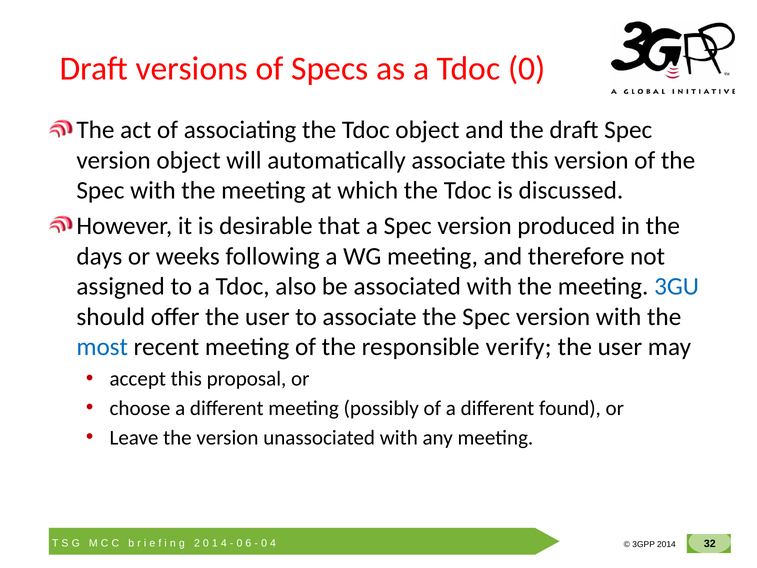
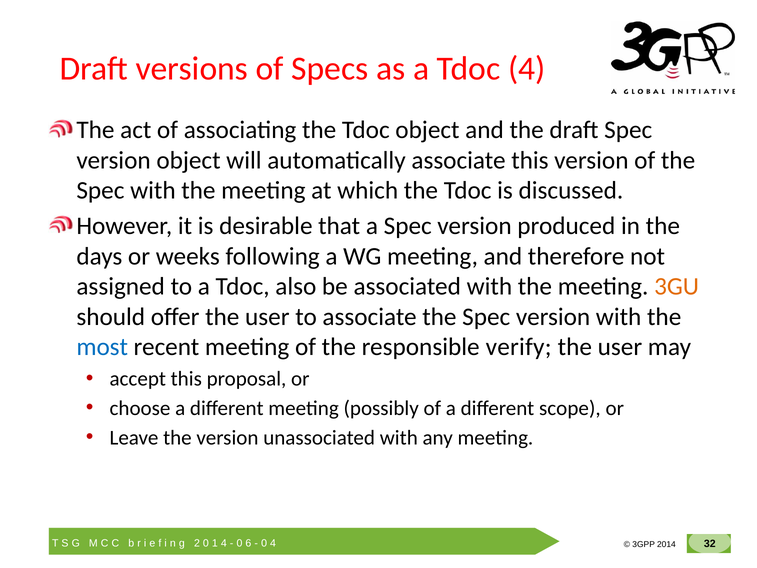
Tdoc 0: 0 -> 4 (527, 69)
3GU colour: blue -> orange (677, 286)
found: found -> scope (570, 408)
